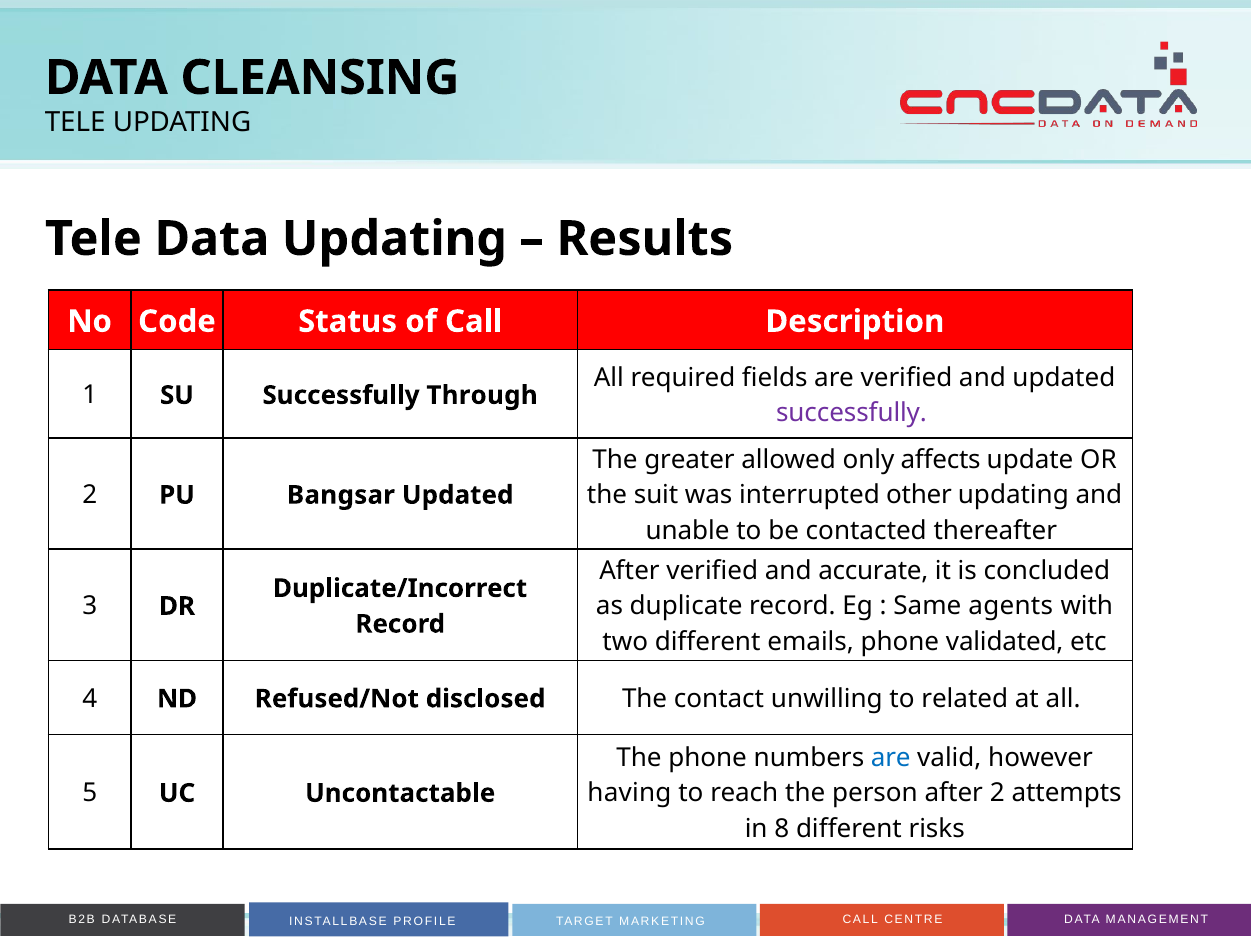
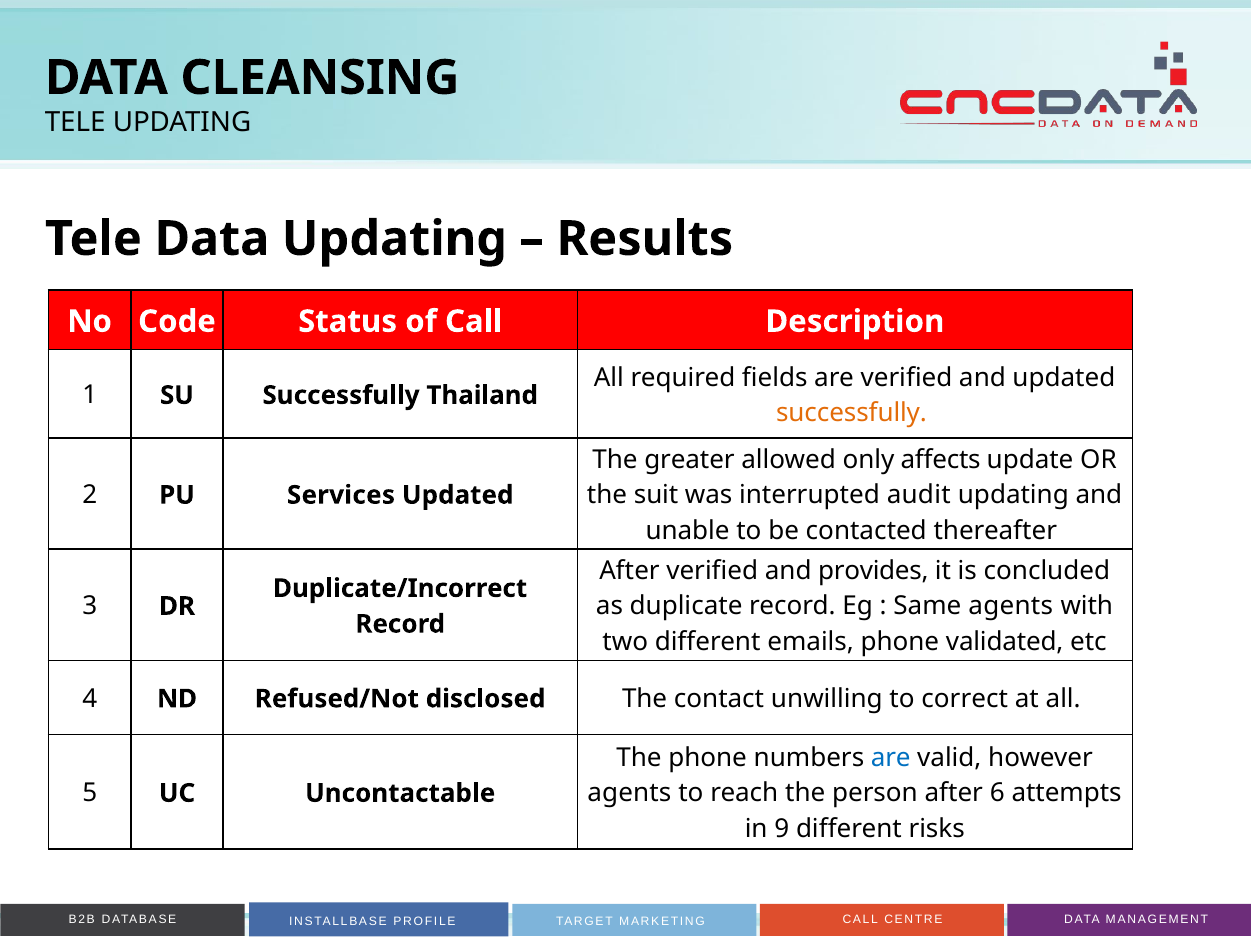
Through: Through -> Thailand (482, 395)
successfully colour: purple -> orange (852, 413)
Bangsar: Bangsar -> Services (341, 495)
other: other -> audit (919, 495)
accurate: accurate -> provides (873, 571)
related: related -> correct (965, 699)
having: having -> agents (629, 793)
after 2: 2 -> 6 (997, 793)
8: 8 -> 9 (782, 829)
